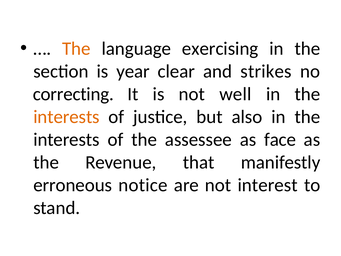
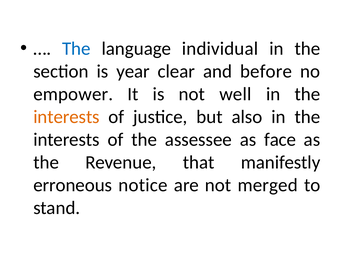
The colour: orange -> blue (76, 48)
exercising: exercising -> individual (220, 48)
strikes: strikes -> before (266, 71)
correcting: correcting -> empower (73, 94)
interest: interest -> merged (268, 185)
